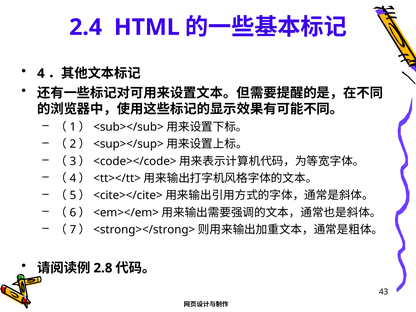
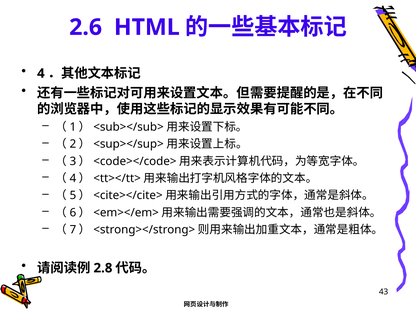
2.4: 2.4 -> 2.6 (86, 27)
